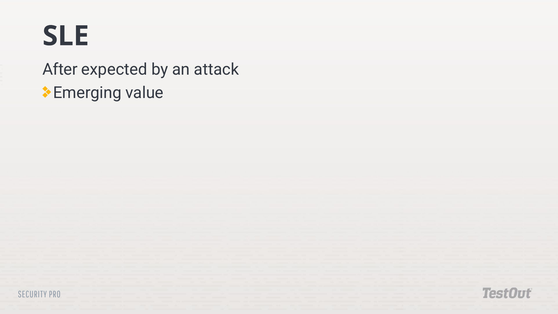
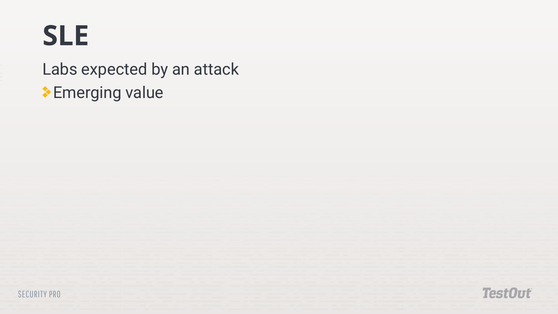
After: After -> Labs (60, 69)
